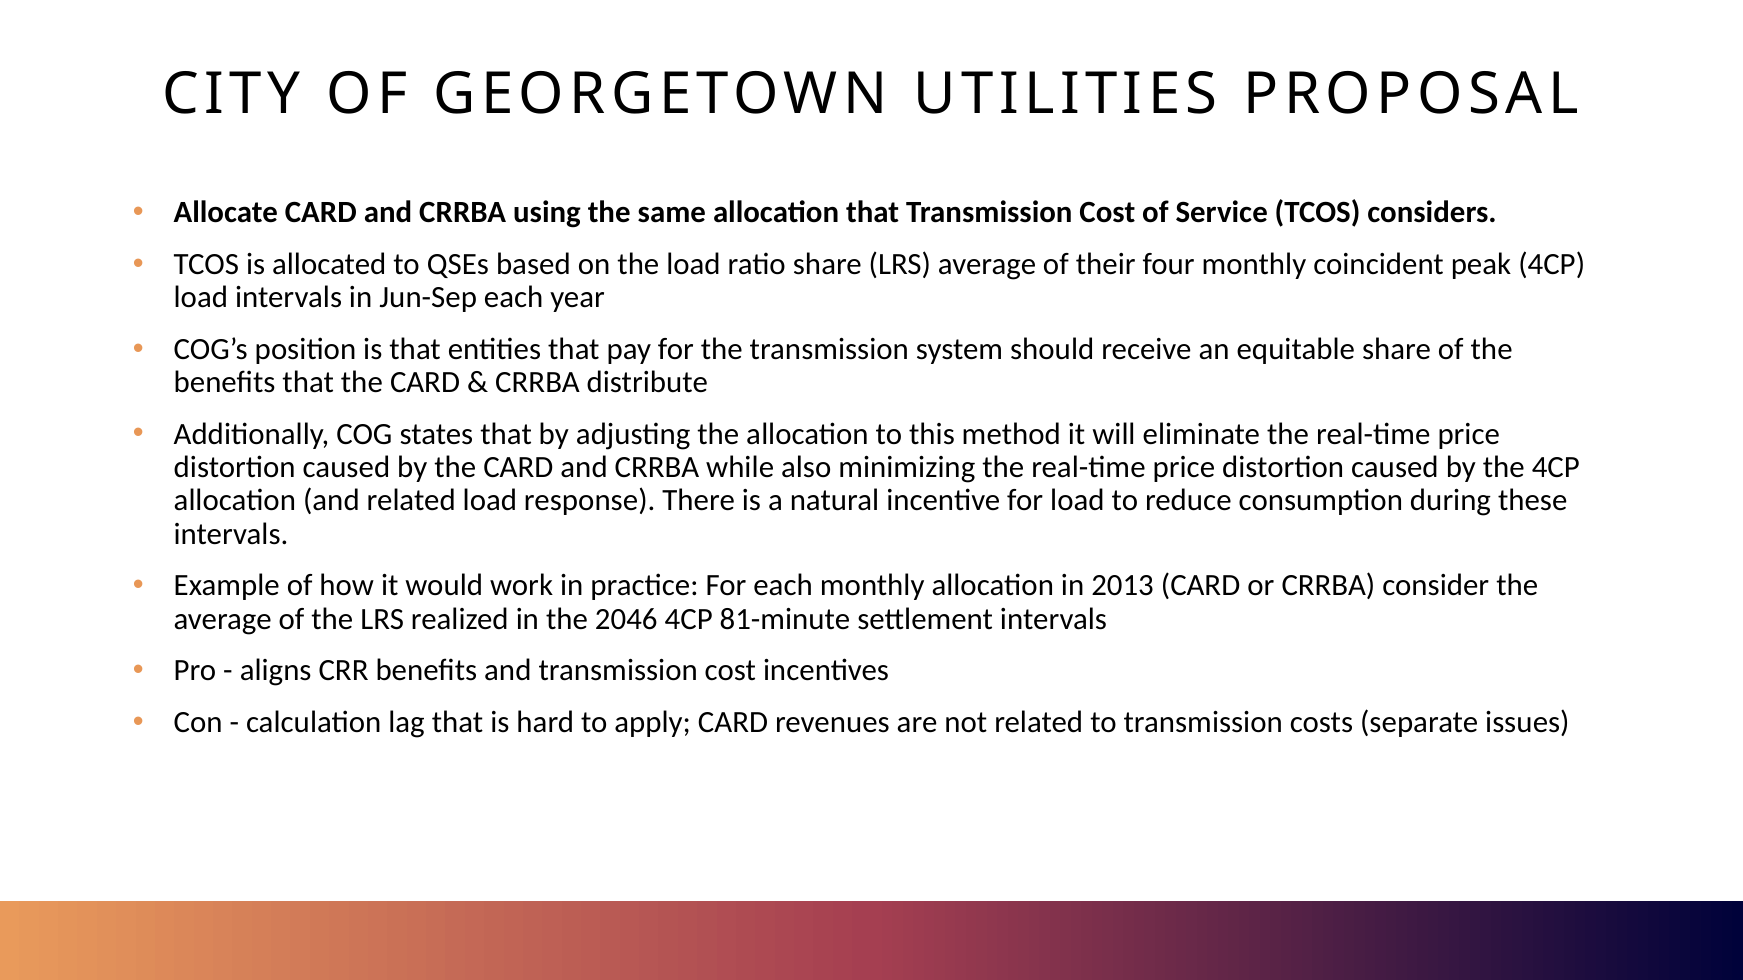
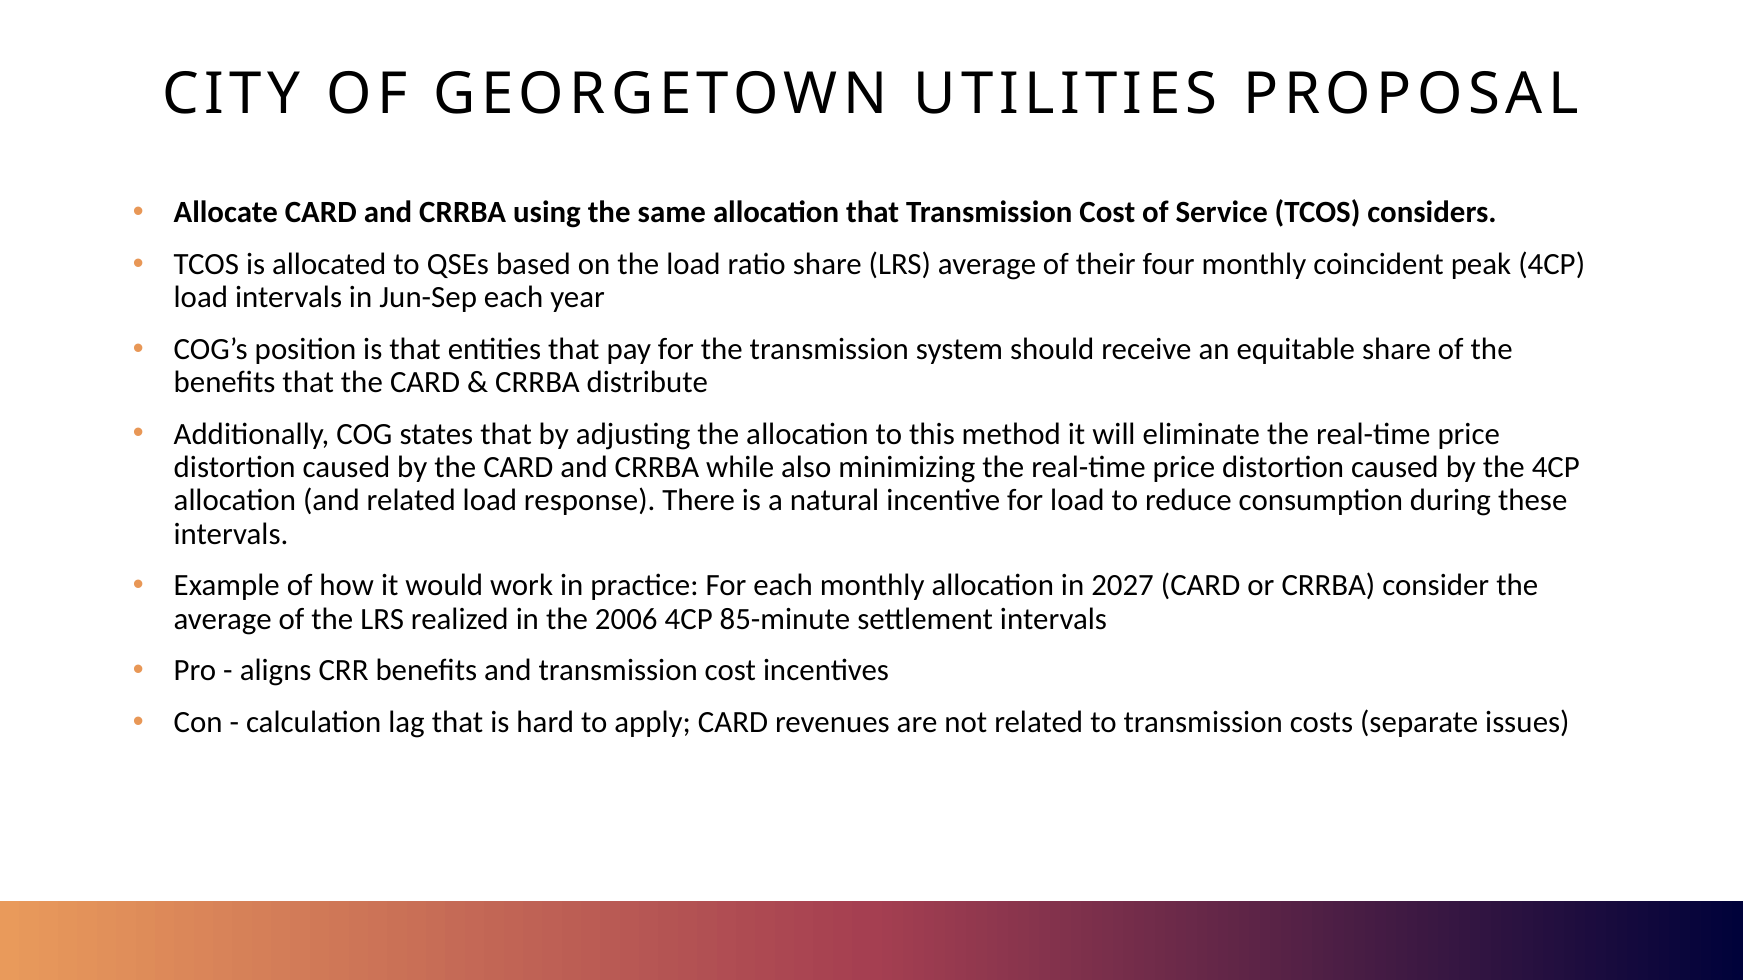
2013: 2013 -> 2027 (1123, 586)
2046: 2046 -> 2006 (626, 619)
81-minute: 81-minute -> 85-minute (785, 619)
